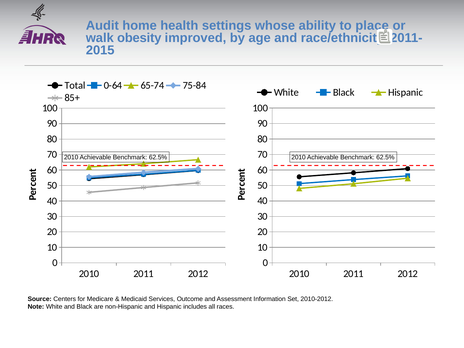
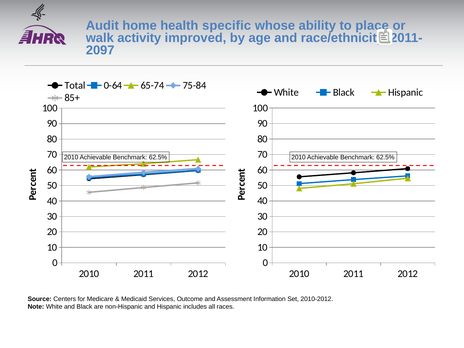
settings: settings -> specific (227, 26)
obesity: obesity -> activity (139, 38)
2015: 2015 -> 2097 (100, 50)
